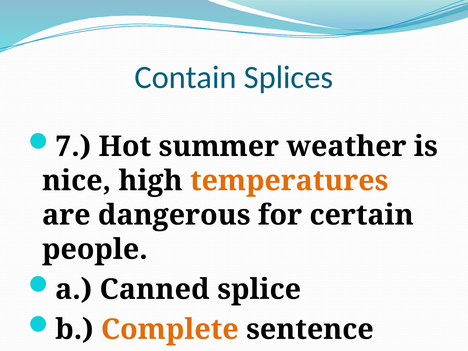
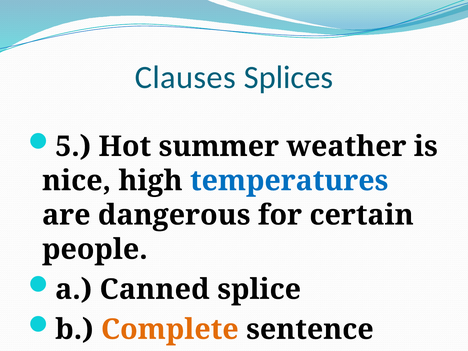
Contain: Contain -> Clauses (185, 77)
7: 7 -> 5 (73, 146)
temperatures colour: orange -> blue (289, 181)
